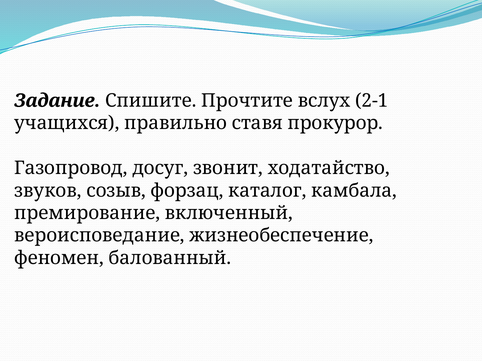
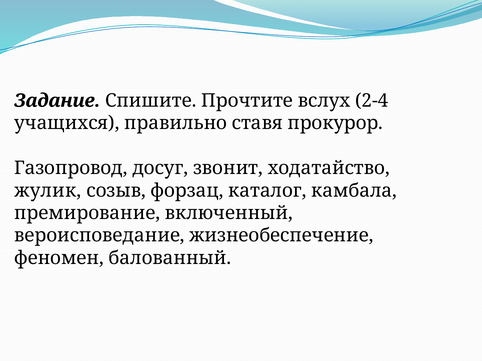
2-1: 2-1 -> 2-4 (372, 101)
звуков: звуков -> жулик (48, 191)
